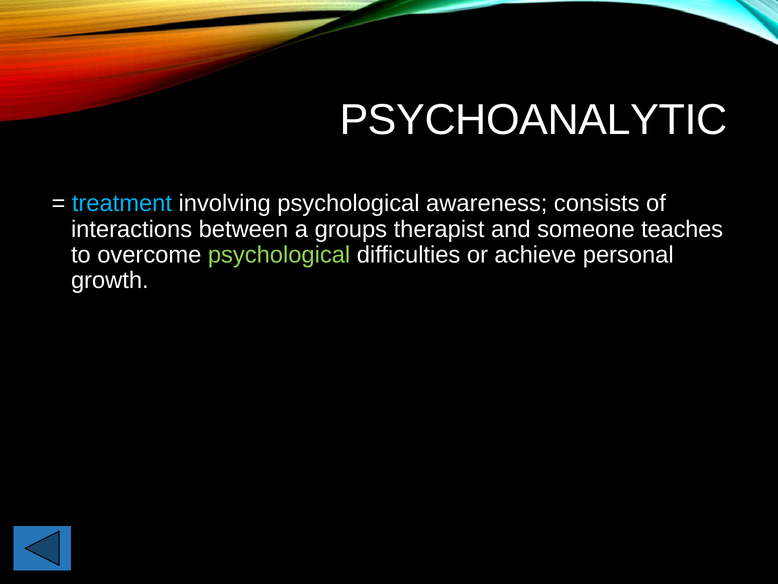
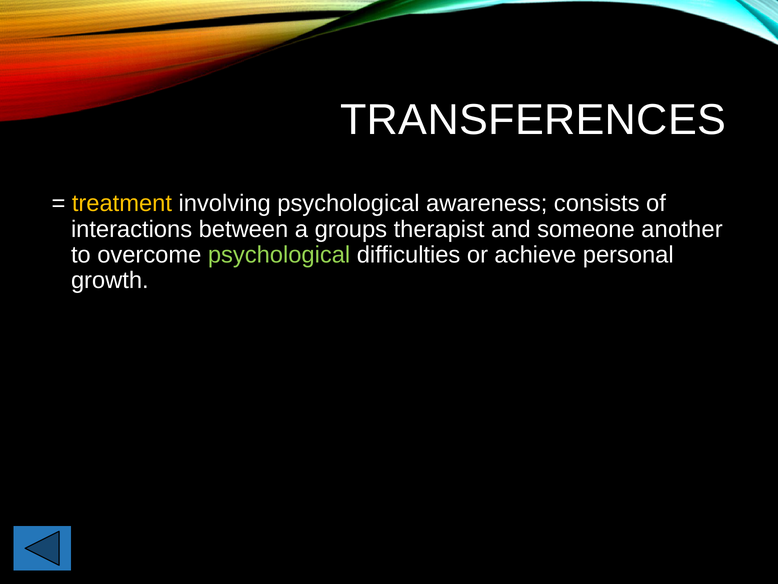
PSYCHOANALYTIC: PSYCHOANALYTIC -> TRANSFERENCES (533, 120)
treatment colour: light blue -> yellow (122, 203)
teaches: teaches -> another (682, 229)
